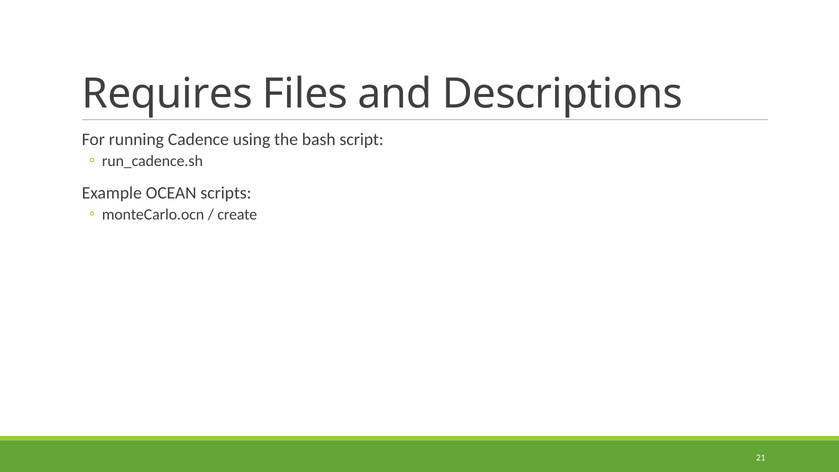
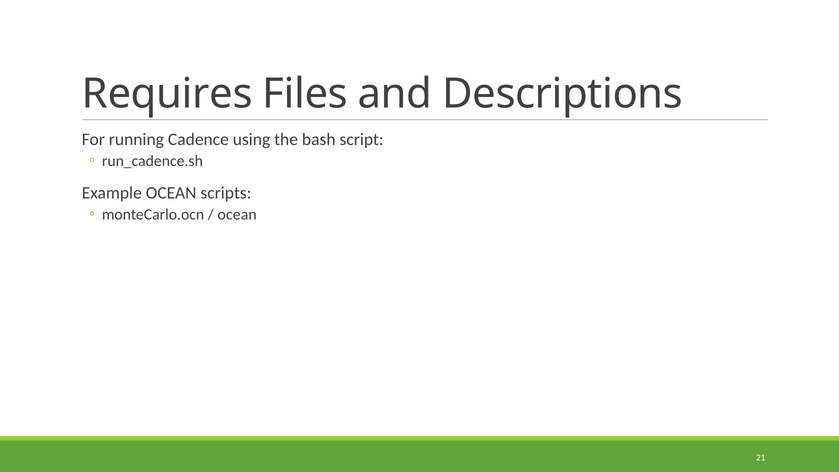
create: create -> ocean (237, 214)
